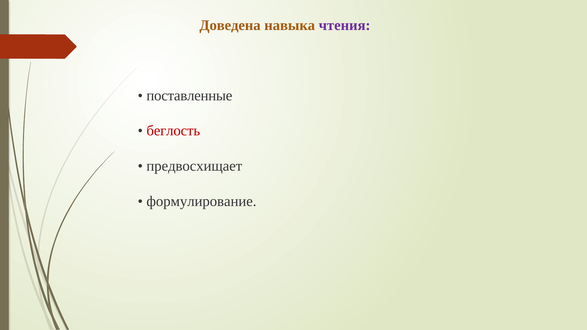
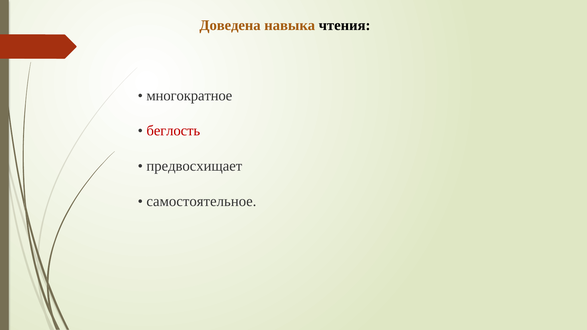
чтения colour: purple -> black (345, 25)
поставленные: поставленные -> многократное (189, 96)
формулирование: формулирование -> самостоятельное (201, 201)
